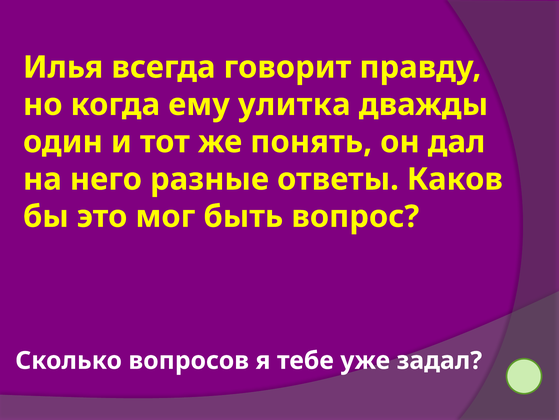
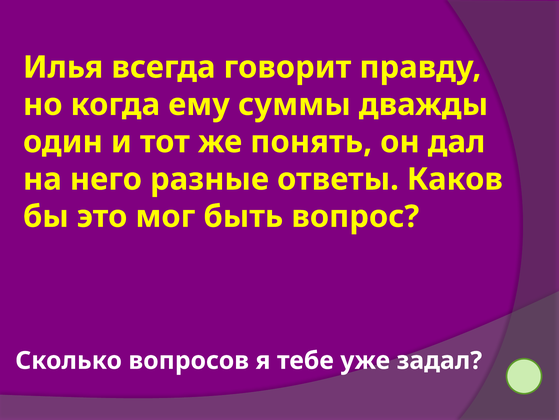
улитка: улитка -> суммы (294, 104)
